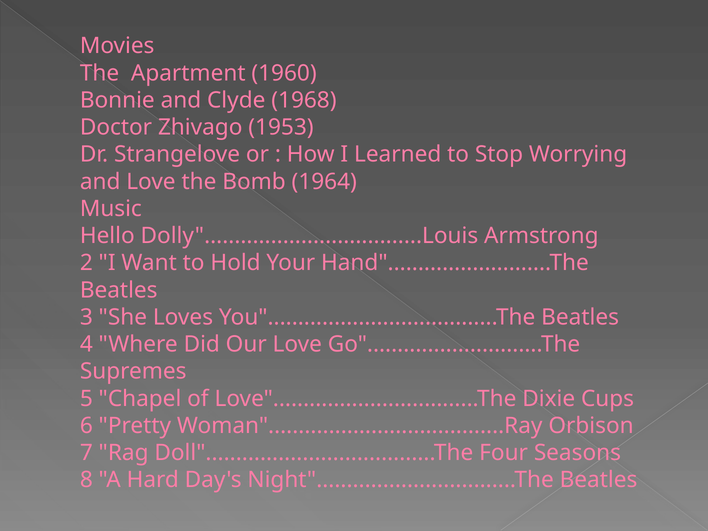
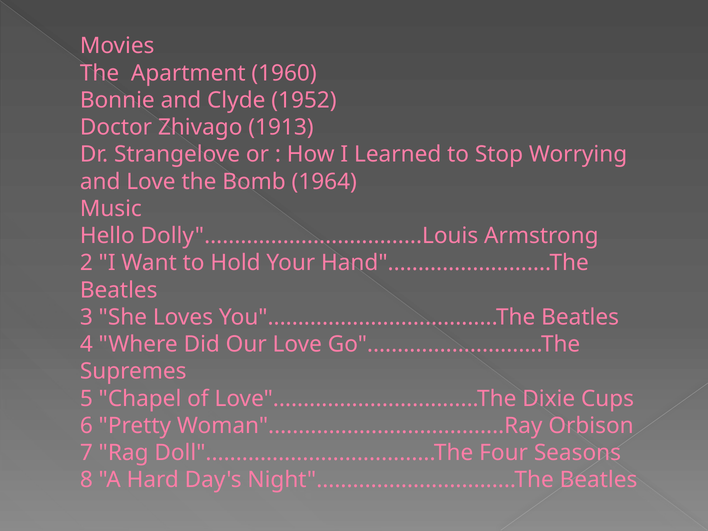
1968: 1968 -> 1952 (304, 100)
1953: 1953 -> 1913 (281, 127)
